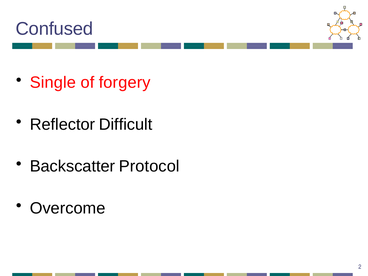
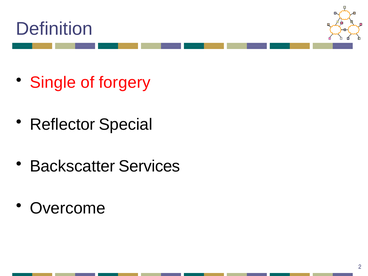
Confused: Confused -> Definition (54, 29)
Difficult: Difficult -> Special (126, 124)
Protocol: Protocol -> Services (149, 166)
